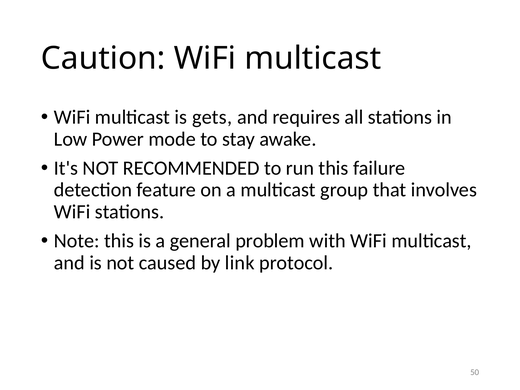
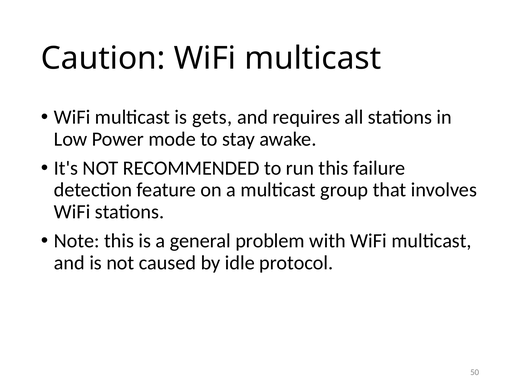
link: link -> idle (240, 263)
